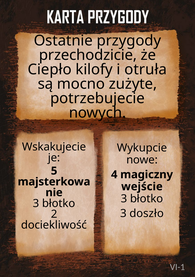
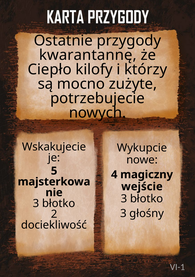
przechodzicie: przechodzicie -> kwarantannę (88, 55)
otruła: otruła -> którzy (146, 69)
doszło: doszło -> głośny (147, 213)
